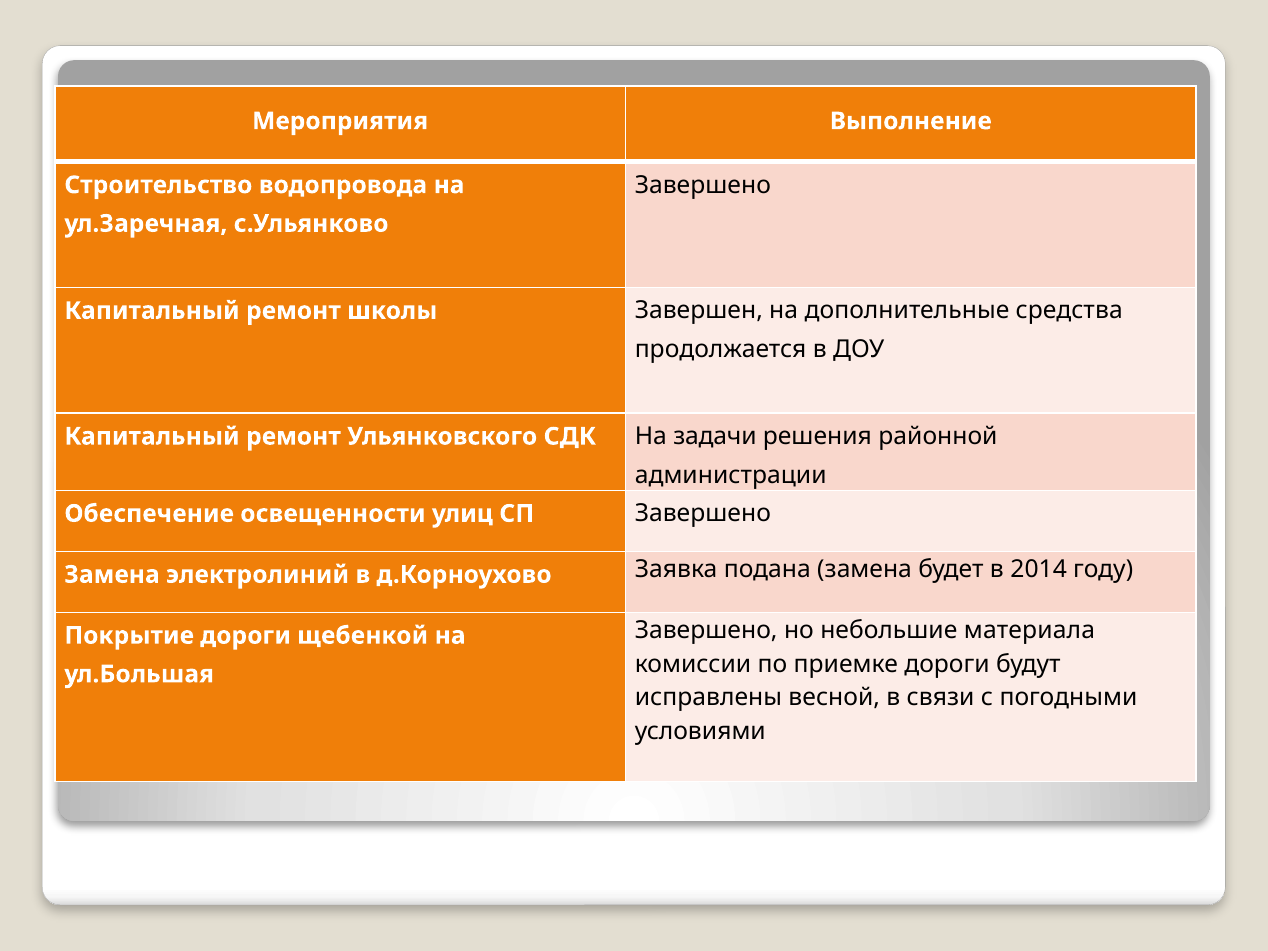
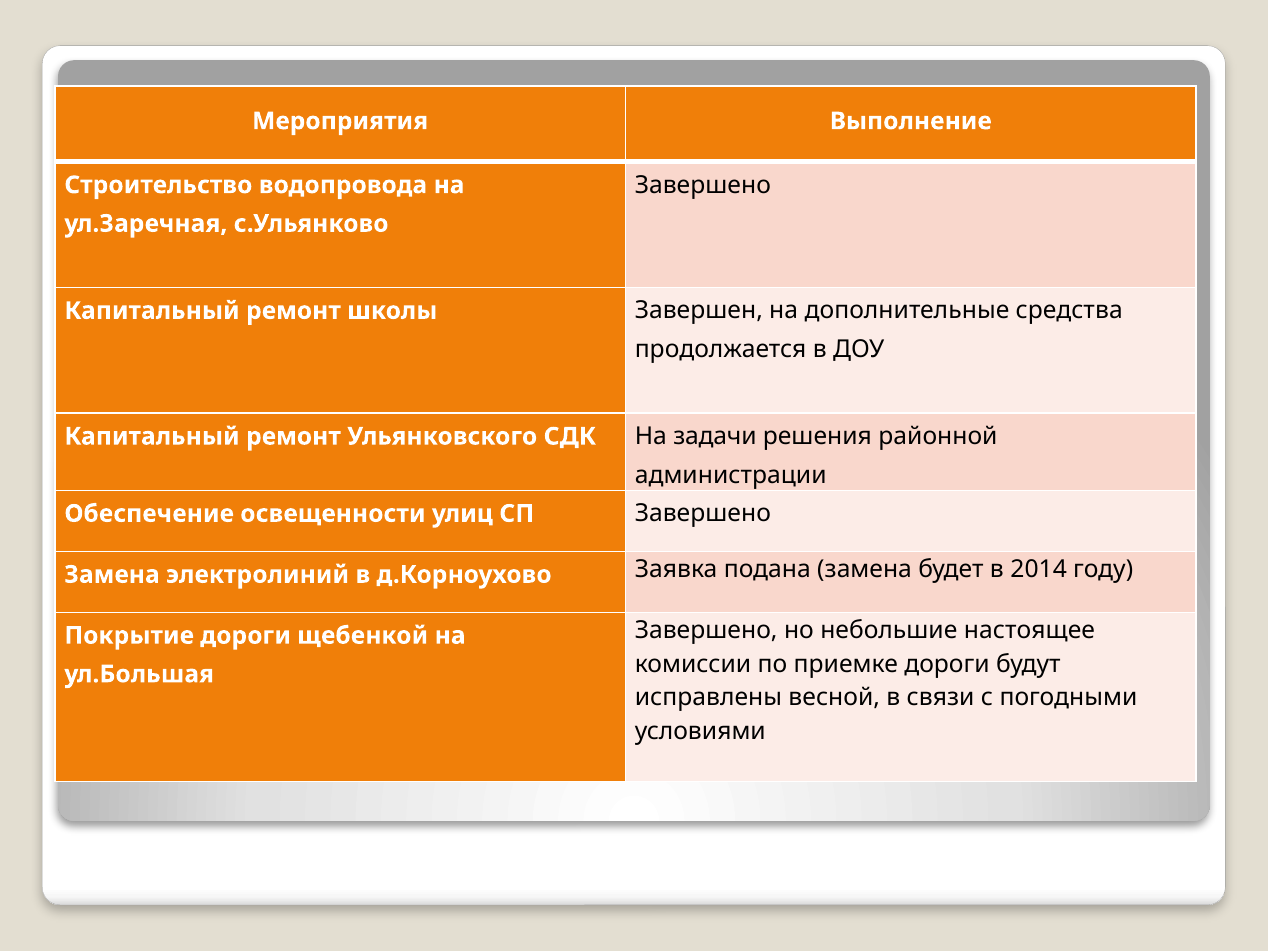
материала: материала -> настоящее (1029, 631)
